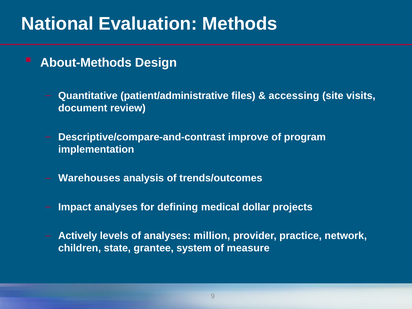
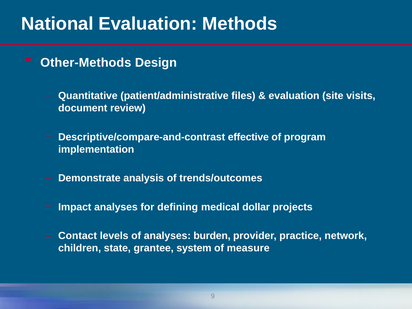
About-Methods: About-Methods -> Other-Methods (86, 63)
accessing: accessing -> evaluation (294, 96)
improve: improve -> effective (248, 137)
Warehouses: Warehouses -> Demonstrate (89, 178)
Actively: Actively -> Contact (78, 236)
million: million -> burden (212, 236)
